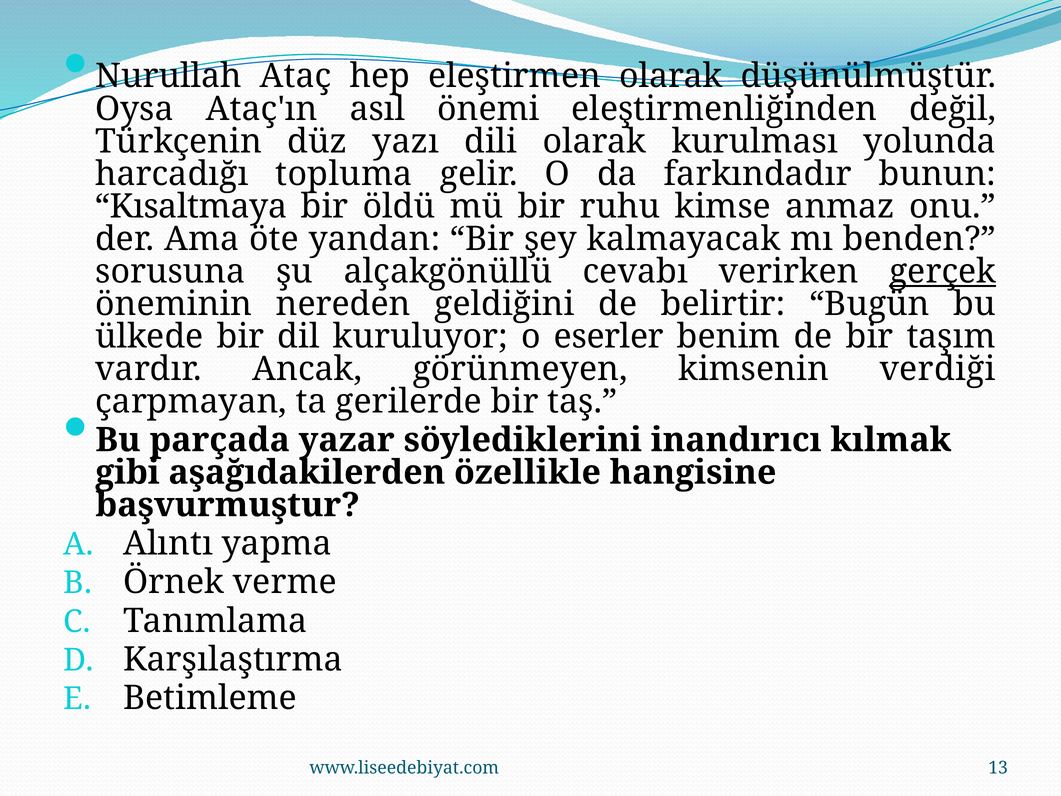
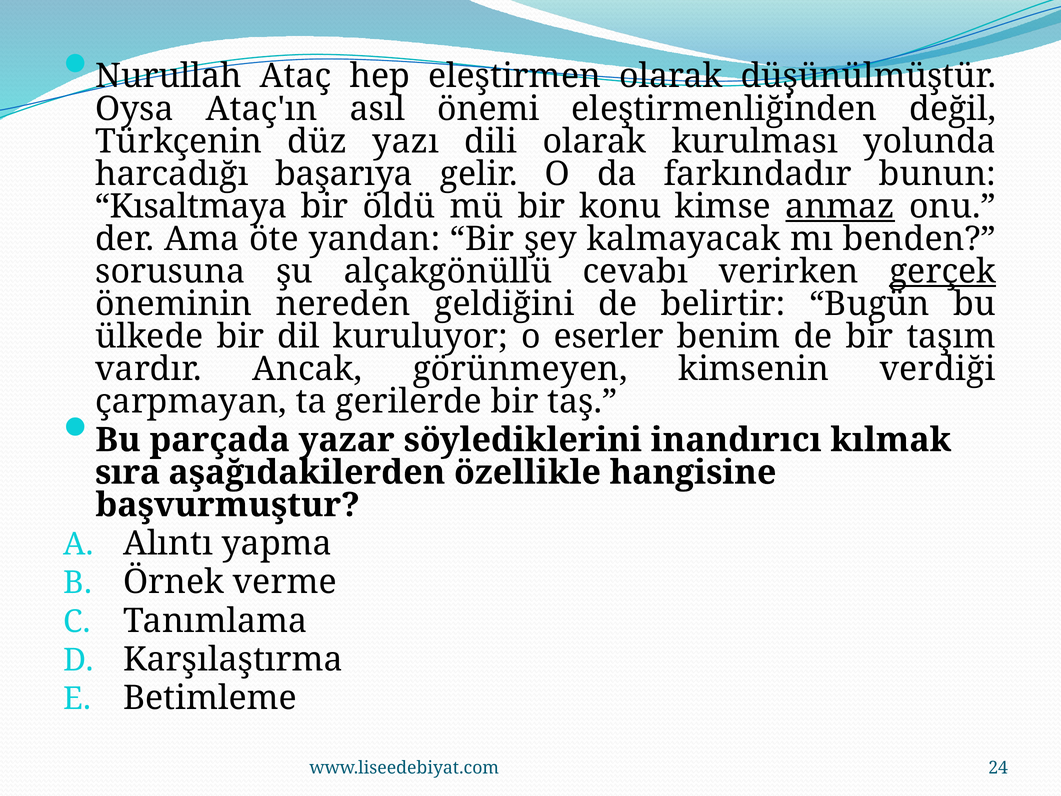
topluma: topluma -> başarıya (344, 174)
ruhu: ruhu -> konu (620, 206)
anmaz underline: none -> present (840, 206)
gibi: gibi -> sıra (128, 472)
13: 13 -> 24 (998, 768)
